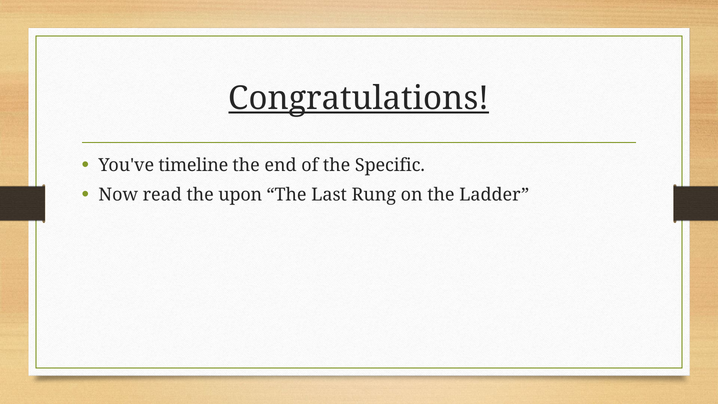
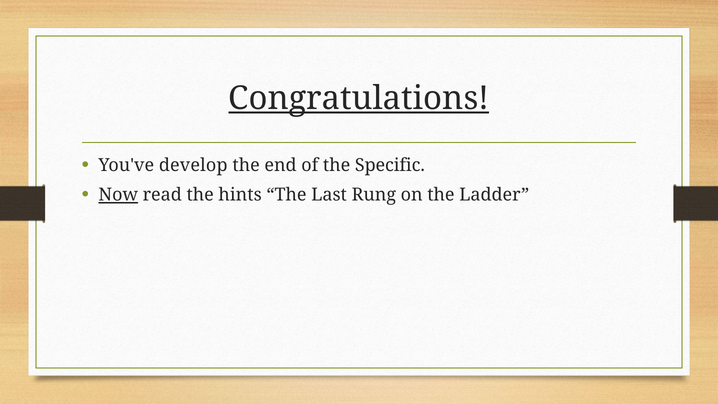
timeline: timeline -> develop (193, 165)
Now underline: none -> present (118, 195)
upon: upon -> hints (240, 195)
